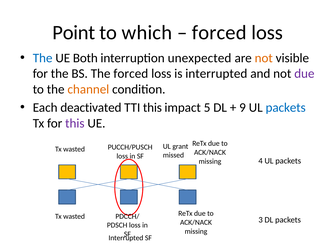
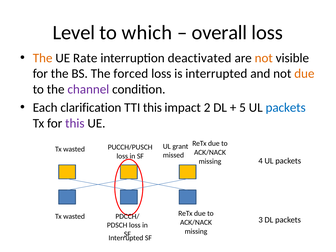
Point: Point -> Level (74, 33)
forced: forced -> overall (219, 33)
The colour: blue -> orange (43, 58)
Both: Both -> Rate (85, 58)
unexpected: unexpected -> deactivated (200, 58)
due colour: purple -> orange (304, 74)
channel colour: orange -> purple (88, 89)
deactivated: deactivated -> clarification (91, 108)
5: 5 -> 2 (207, 108)
9: 9 -> 5 (243, 108)
